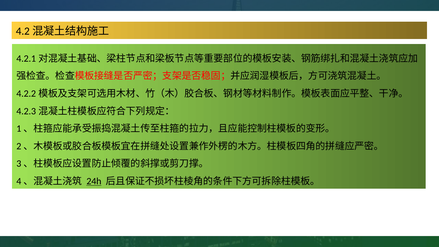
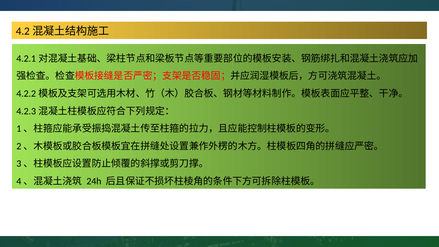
24h underline: present -> none (94, 181)
